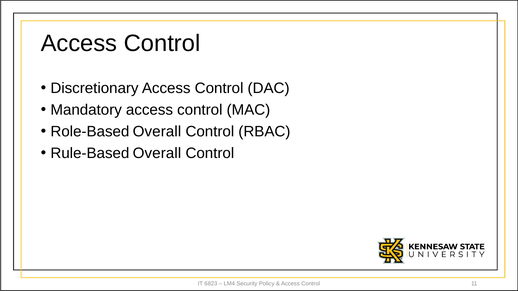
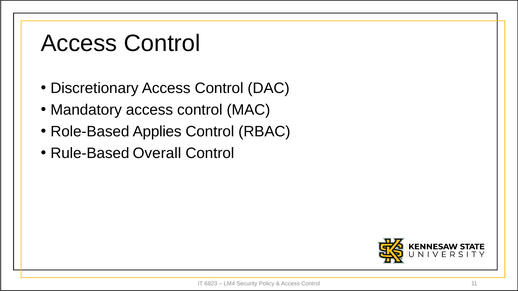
Role-Based Overall: Overall -> Applies (157, 132)
